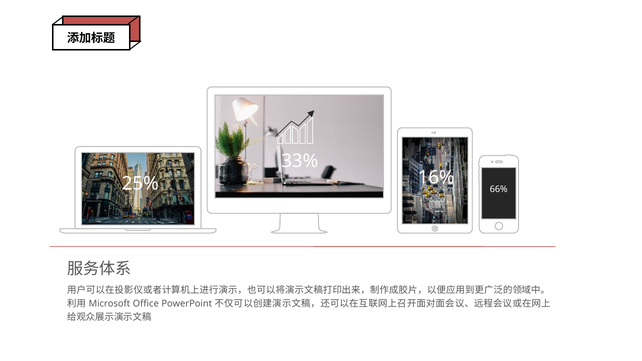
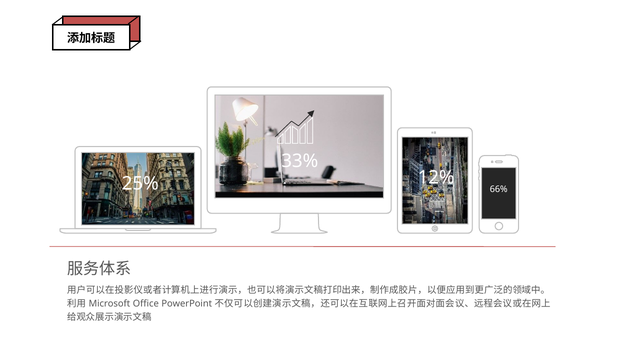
16%: 16% -> 12% (436, 178)
